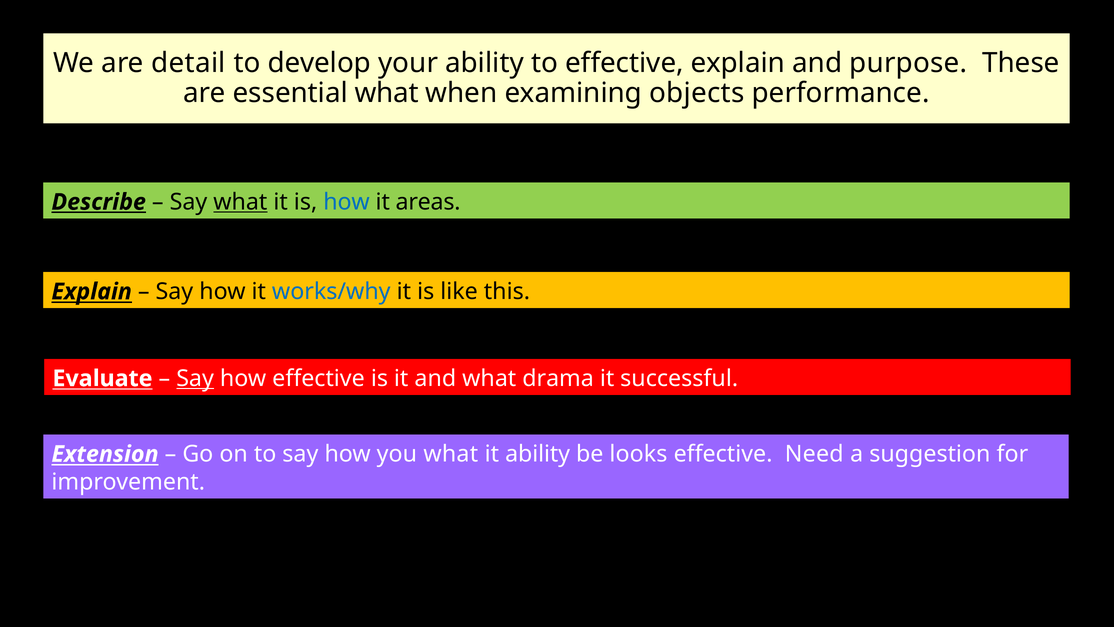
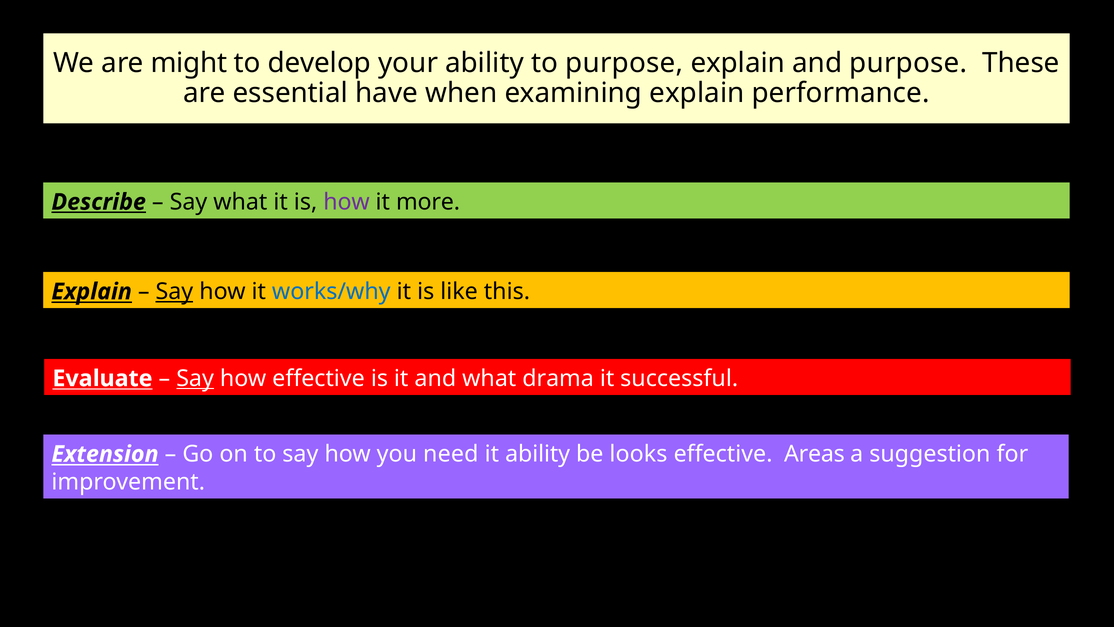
detail: detail -> might (189, 63)
to effective: effective -> purpose (624, 63)
essential what: what -> have (387, 93)
examining objects: objects -> explain (697, 93)
what underline: present -> none (240, 202)
how colour: blue -> purple (346, 202)
areas: areas -> more (428, 202)
Say underline: none -> present (174, 291)
you what: what -> need (451, 454)
Need: Need -> Areas (814, 454)
